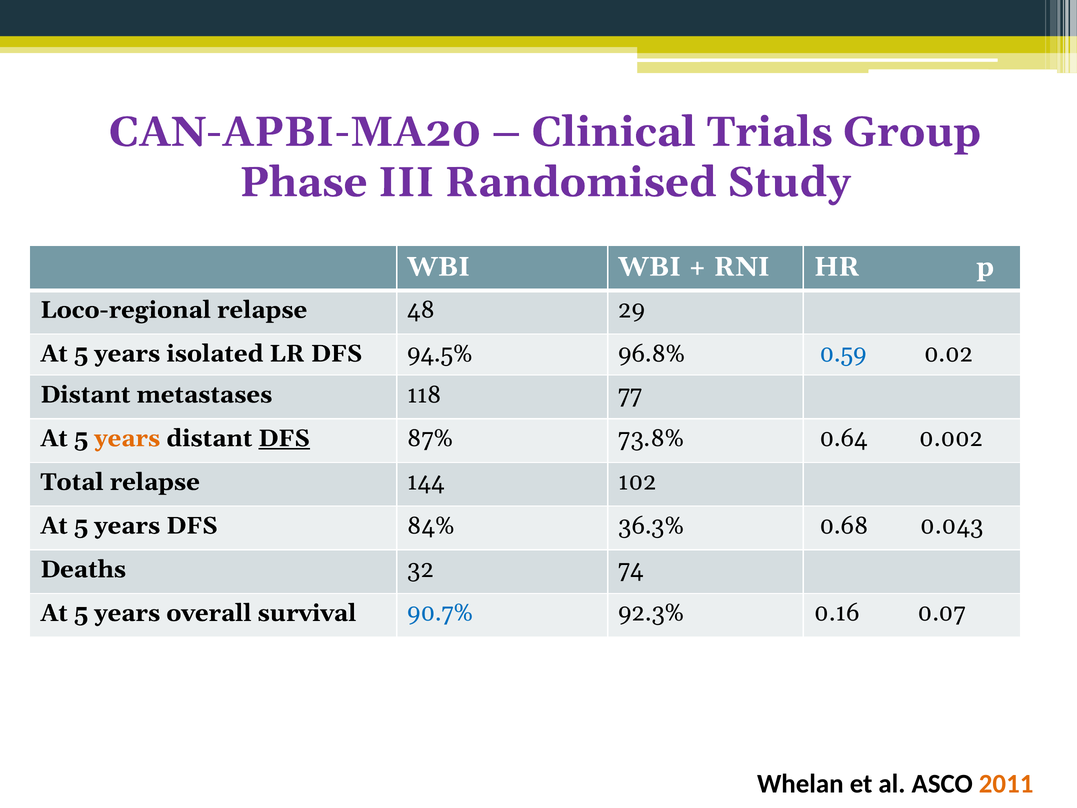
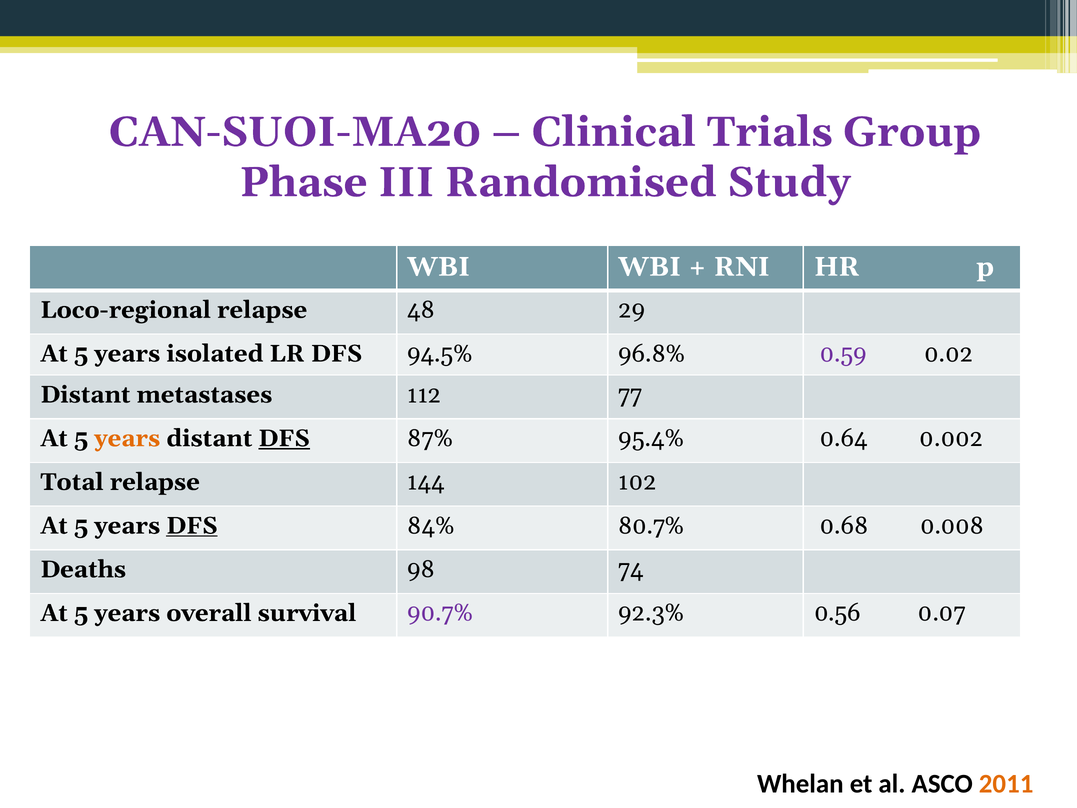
CAN-APBI-MA20: CAN-APBI-MA20 -> CAN-SUOI-MA20 (295, 132)
0.59 colour: blue -> purple (843, 353)
118: 118 -> 112 (424, 394)
73.8%: 73.8% -> 95.4% (651, 438)
DFS underline: none -> present (192, 526)
36.3%: 36.3% -> 80.7% (651, 526)
0.043: 0.043 -> 0.008 (952, 526)
32: 32 -> 98 (421, 569)
90.7% colour: blue -> purple (440, 613)
0.16: 0.16 -> 0.56 (837, 613)
